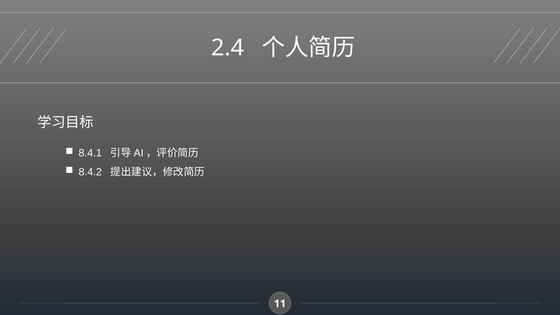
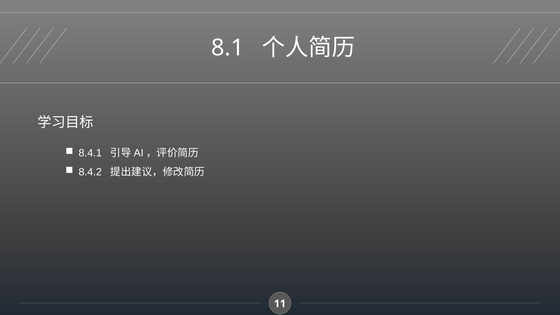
2.4: 2.4 -> 8.1 (228, 48)
